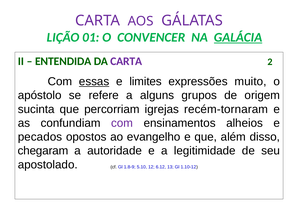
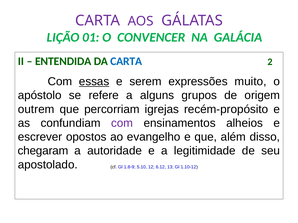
GALÁCIA underline: present -> none (238, 37)
CARTA colour: purple -> blue (126, 61)
limites: limites -> serem (146, 82)
sucinta: sucinta -> outrem (36, 109)
recém-tornaram: recém-tornaram -> recém-propósito (226, 109)
pecados: pecados -> escrever (40, 137)
